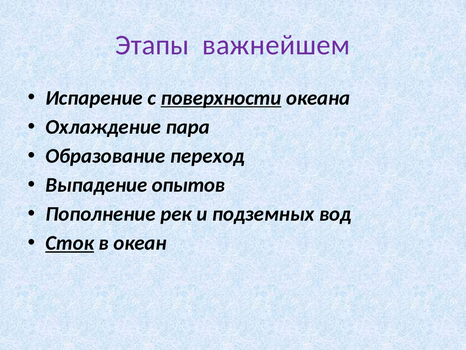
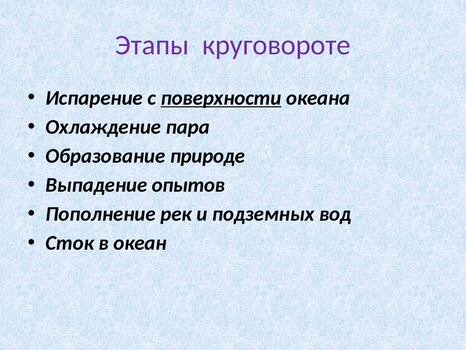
важнейшем: важнейшем -> круговороте (276, 45)
переход: переход -> природе (207, 156)
Сток underline: present -> none (70, 243)
